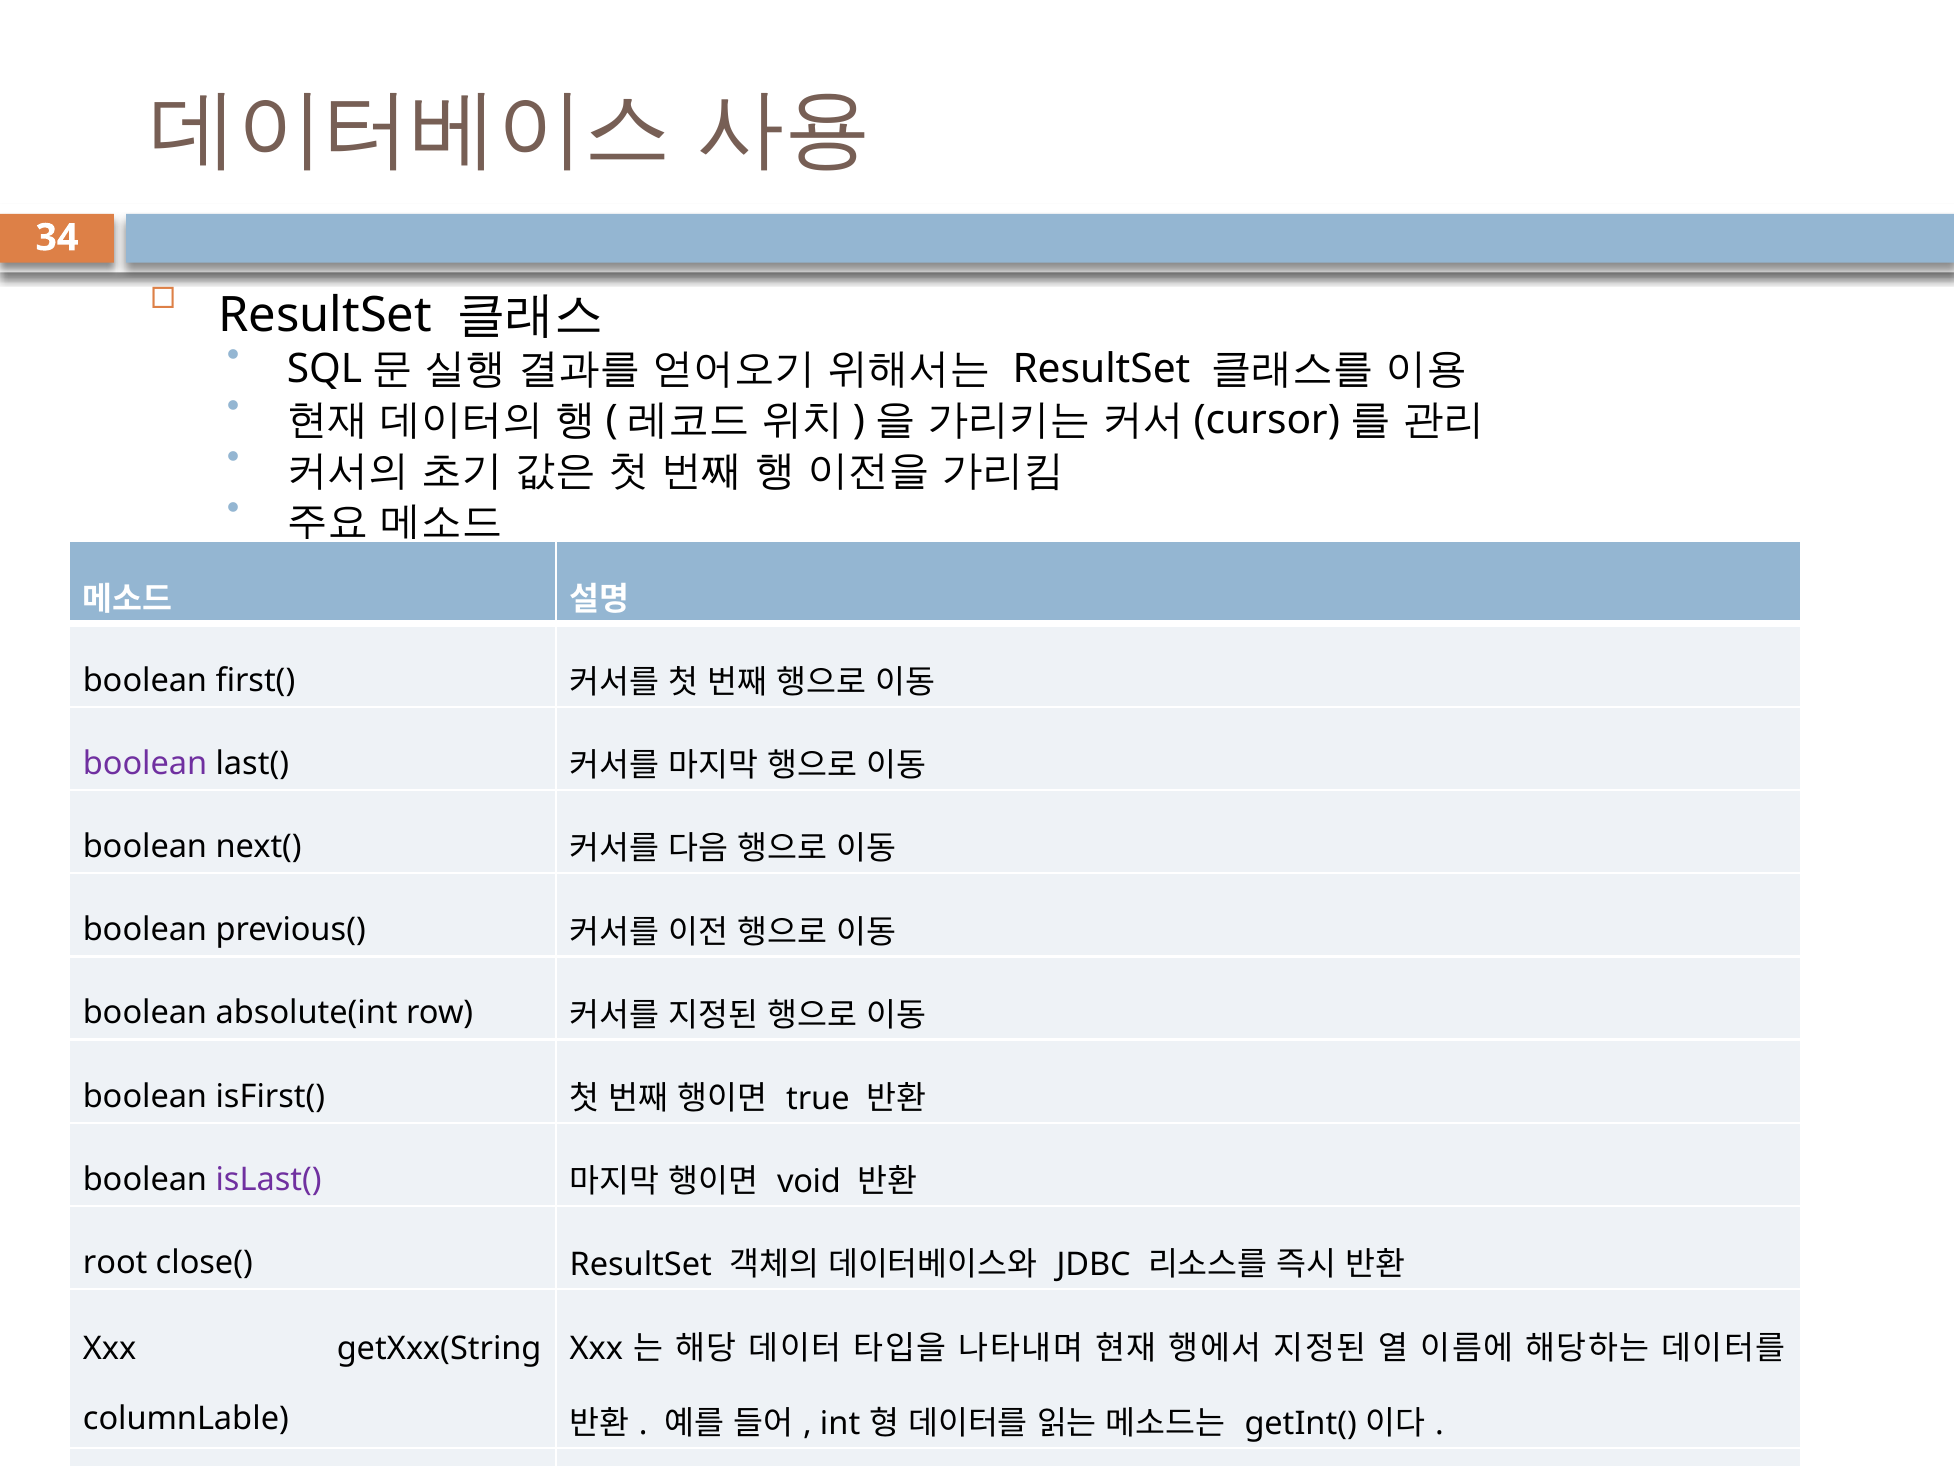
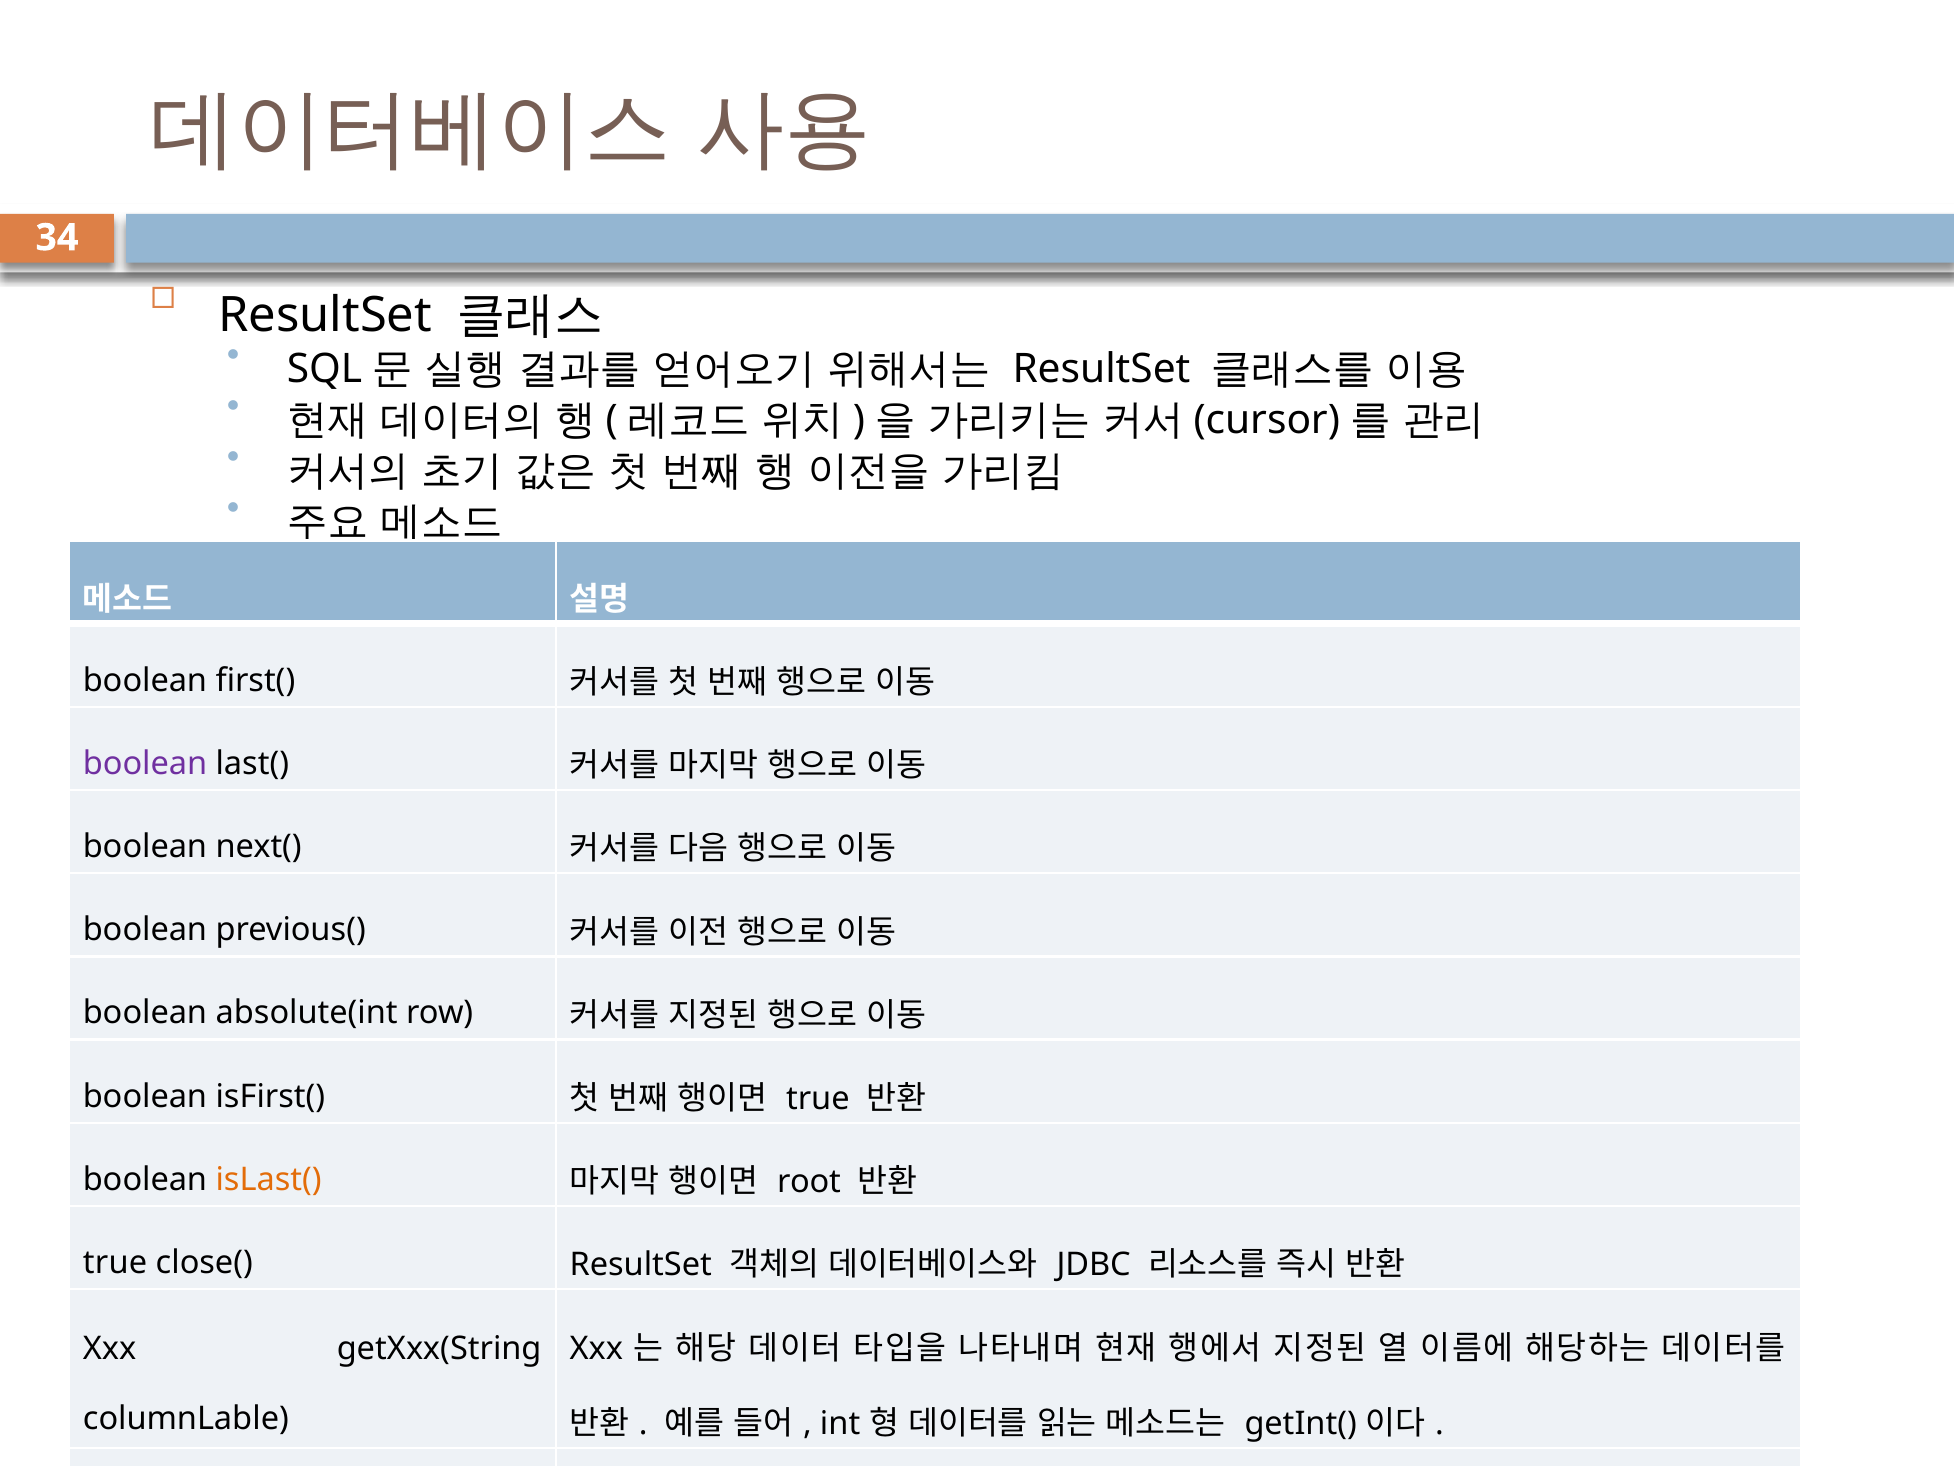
isLast( colour: purple -> orange (269, 1179)
void: void -> root (809, 1182)
root: root -> true (115, 1262)
